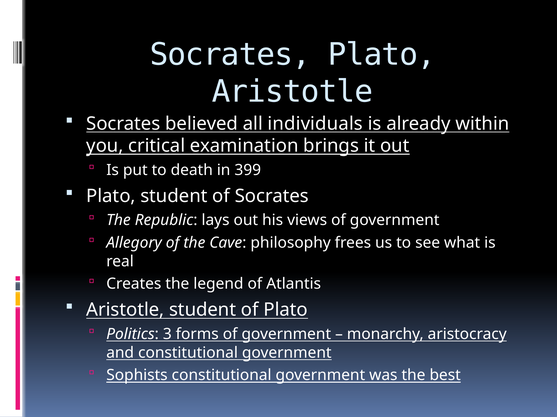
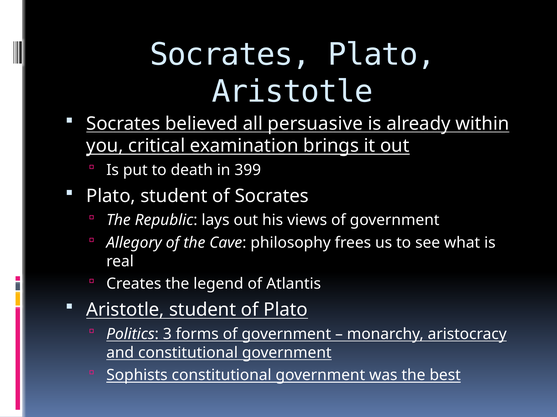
individuals: individuals -> persuasive (315, 124)
